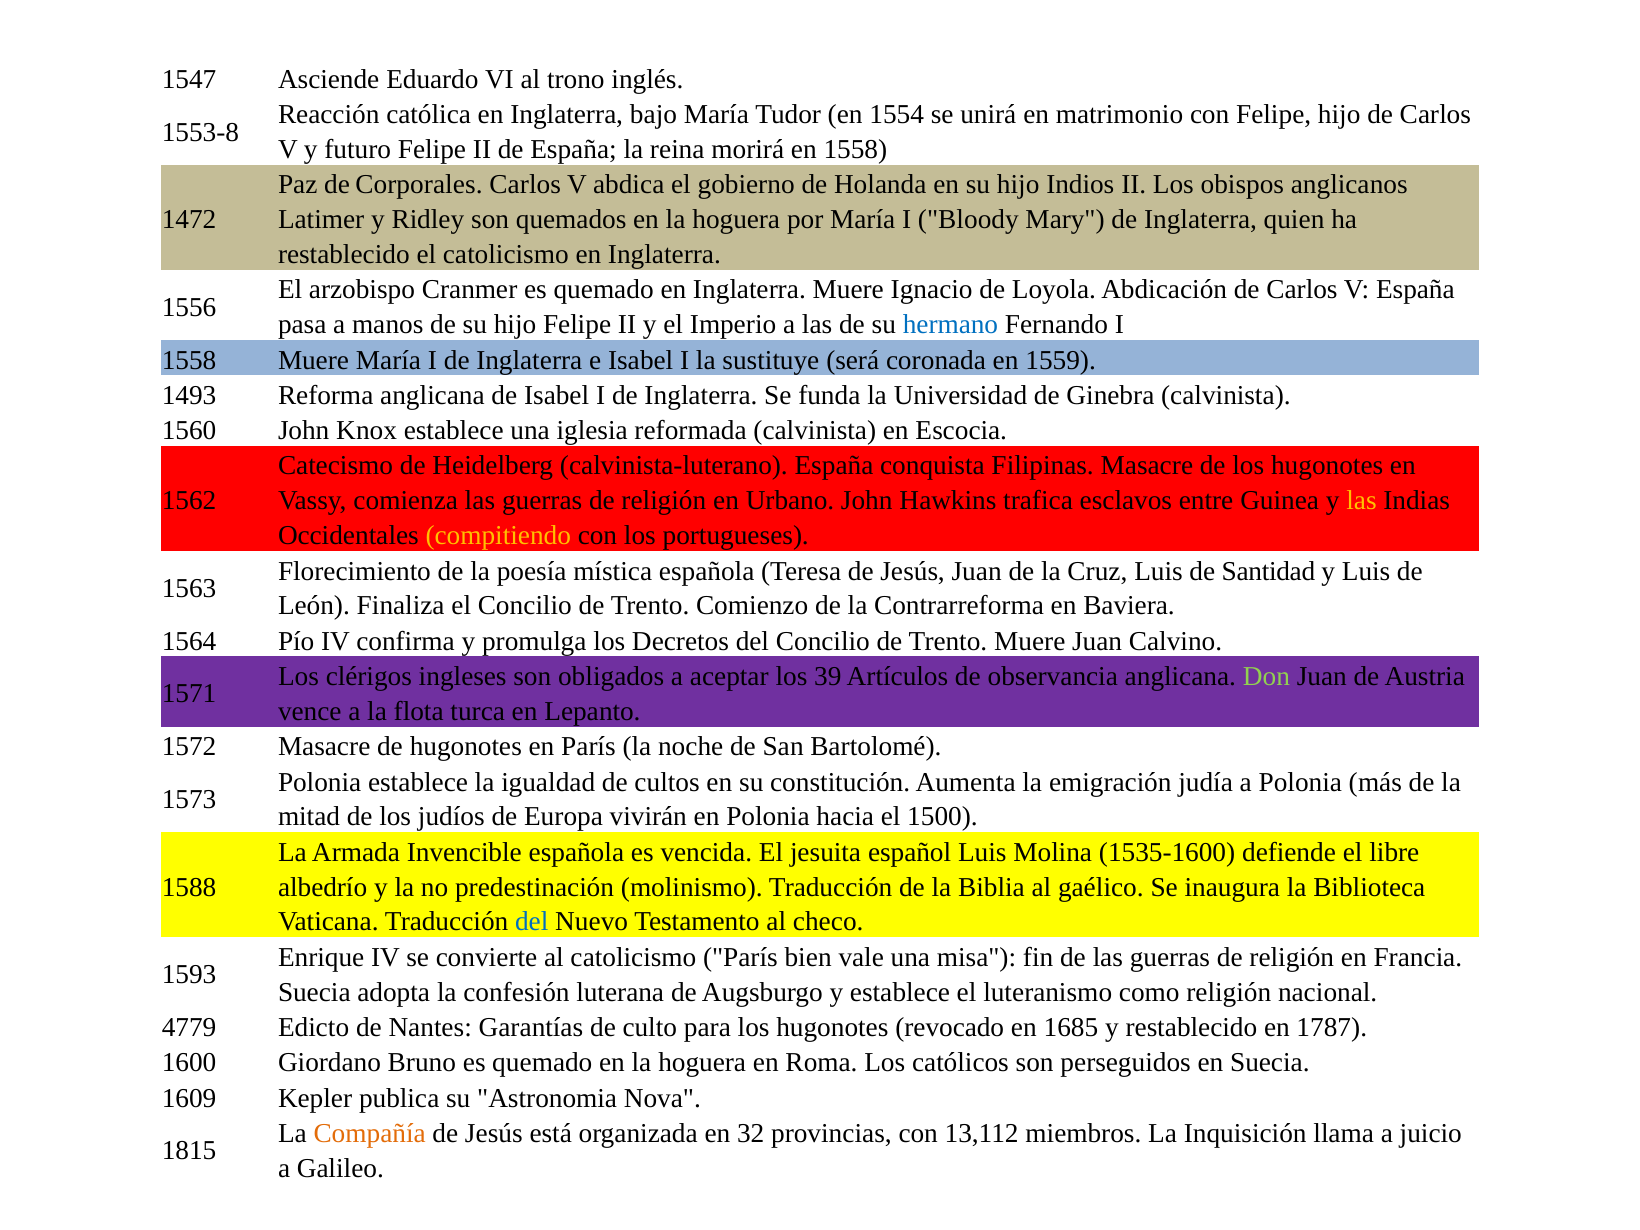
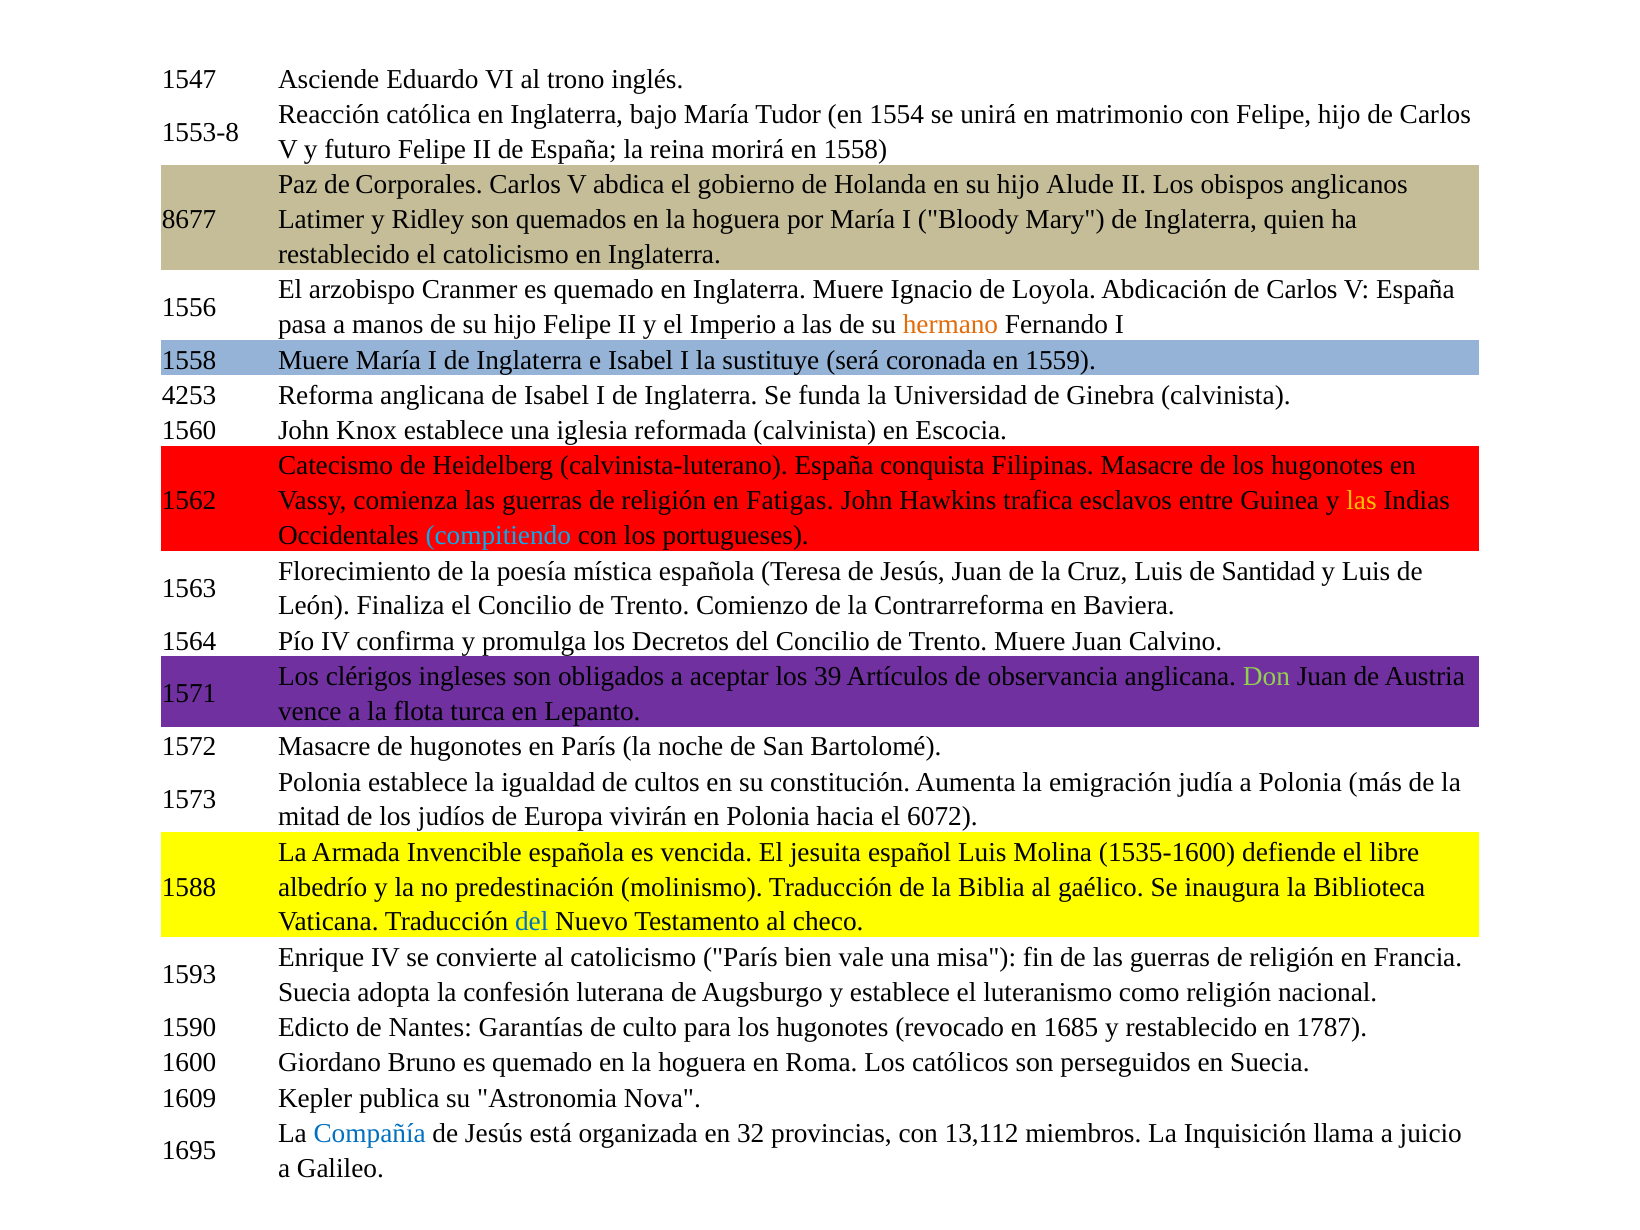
Indios: Indios -> Alude (1080, 185)
1472: 1472 -> 8677 (189, 220)
hermano colour: blue -> orange (950, 325)
1493: 1493 -> 4253 (189, 395)
Urbano: Urbano -> Fatigas (790, 501)
compitiendo colour: yellow -> light blue (498, 536)
1500: 1500 -> 6072 (942, 817)
4779: 4779 -> 1590 (189, 1027)
Compañía colour: orange -> blue (370, 1133)
1815: 1815 -> 1695 (189, 1151)
